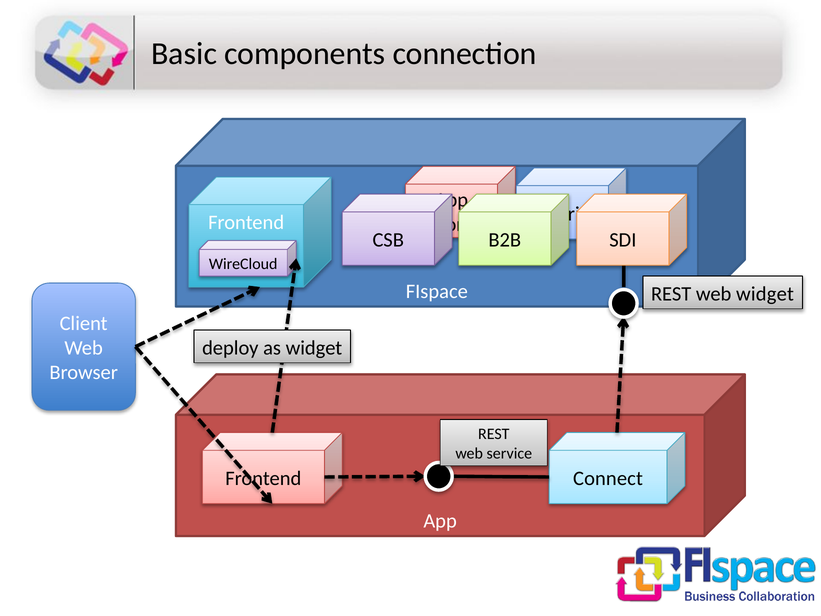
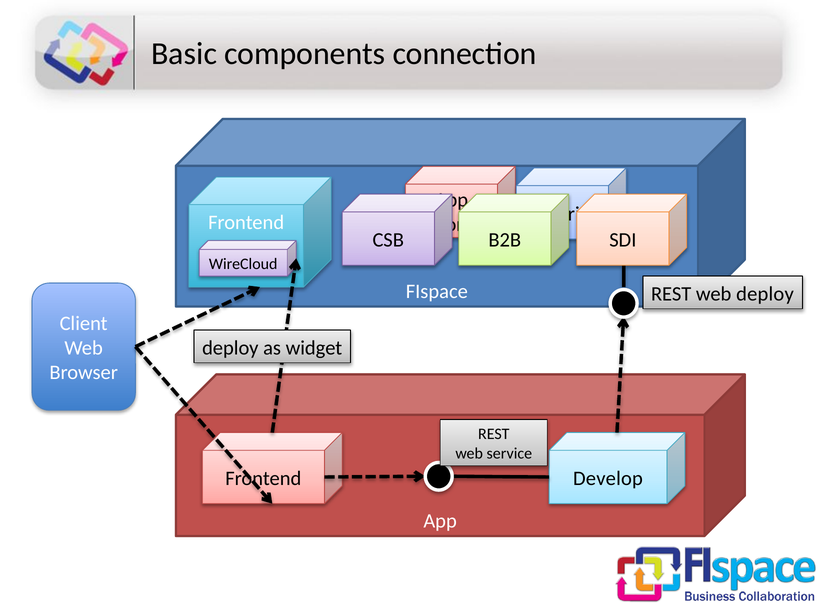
web widget: widget -> deploy (765, 294)
Connect: Connect -> Develop (608, 478)
